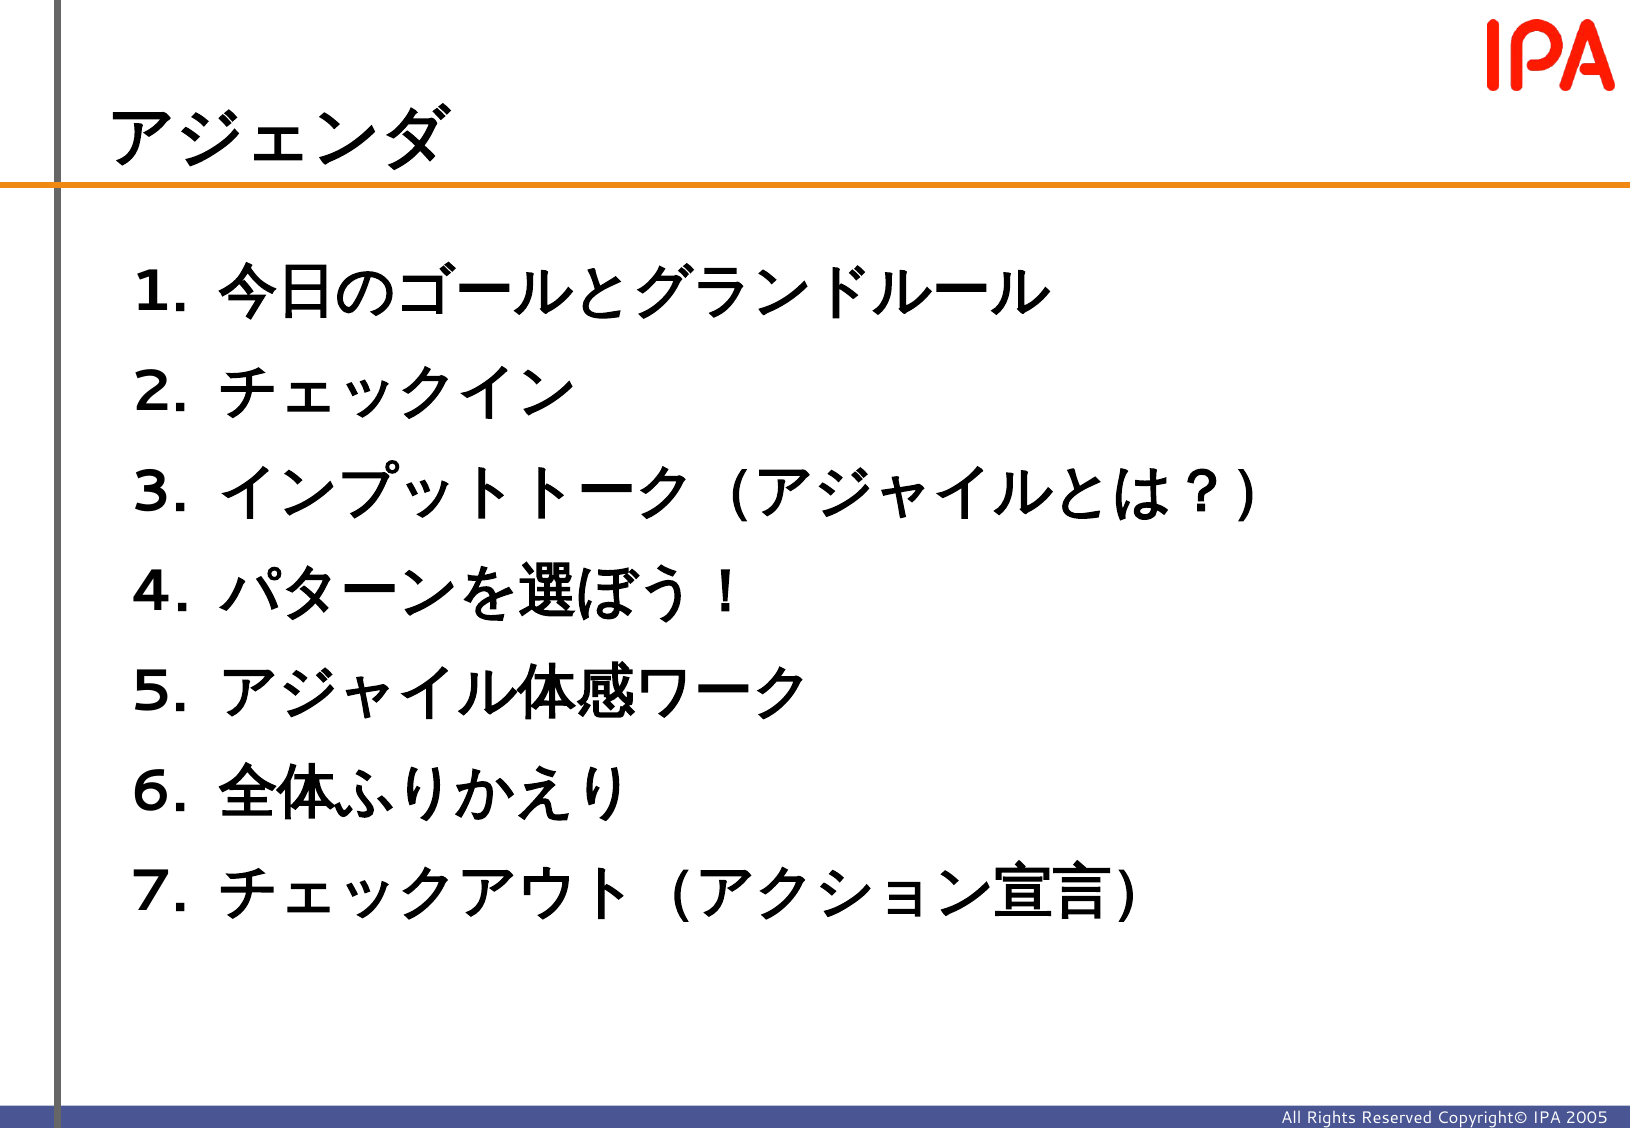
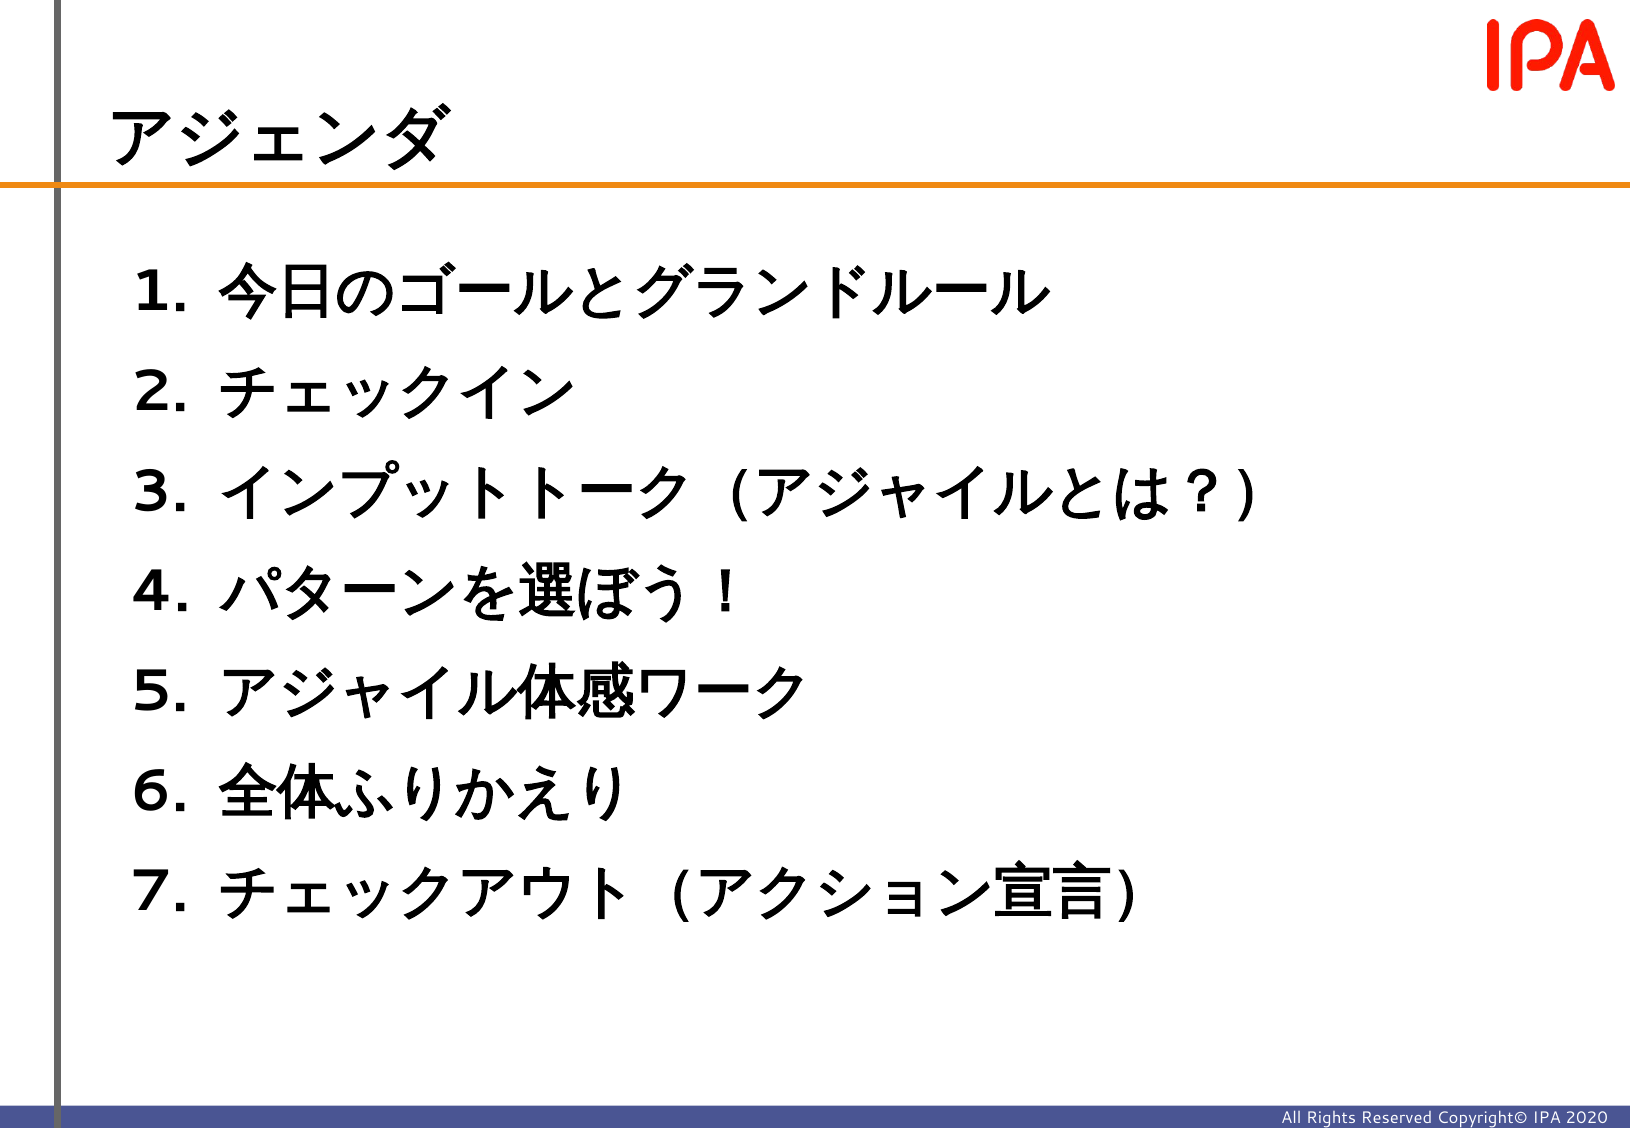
2005: 2005 -> 2020 (1587, 1118)
